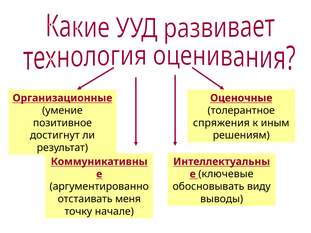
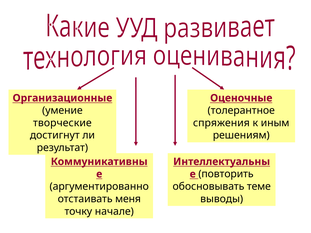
позитивное: позитивное -> творческие (62, 123)
ключевые: ключевые -> повторить (226, 174)
виду: виду -> теме (259, 187)
